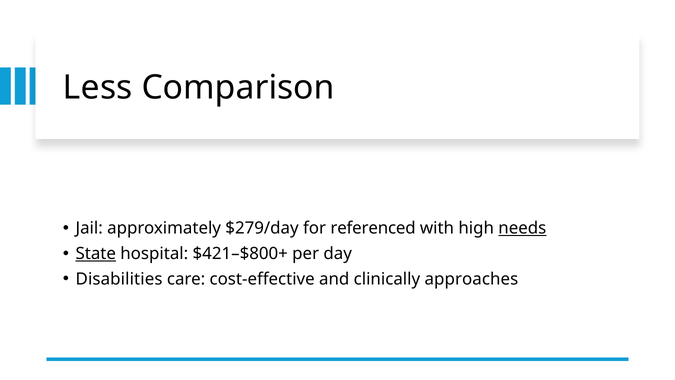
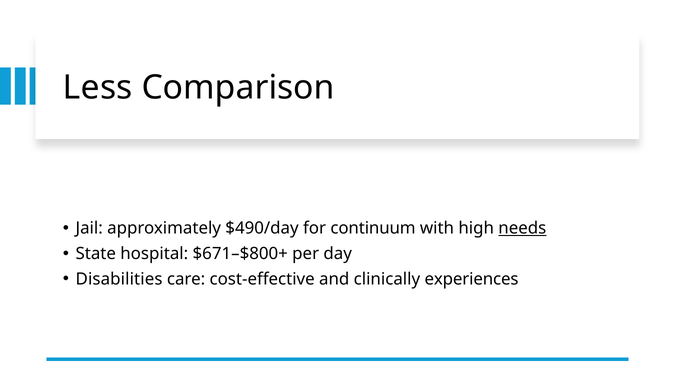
$279/day: $279/day -> $490/day (262, 228)
referenced: referenced -> continuum (373, 228)
State underline: present -> none (96, 253)
$421–$800+: $421–$800+ -> $671–$800+ (240, 253)
approaches: approaches -> experiences (472, 279)
